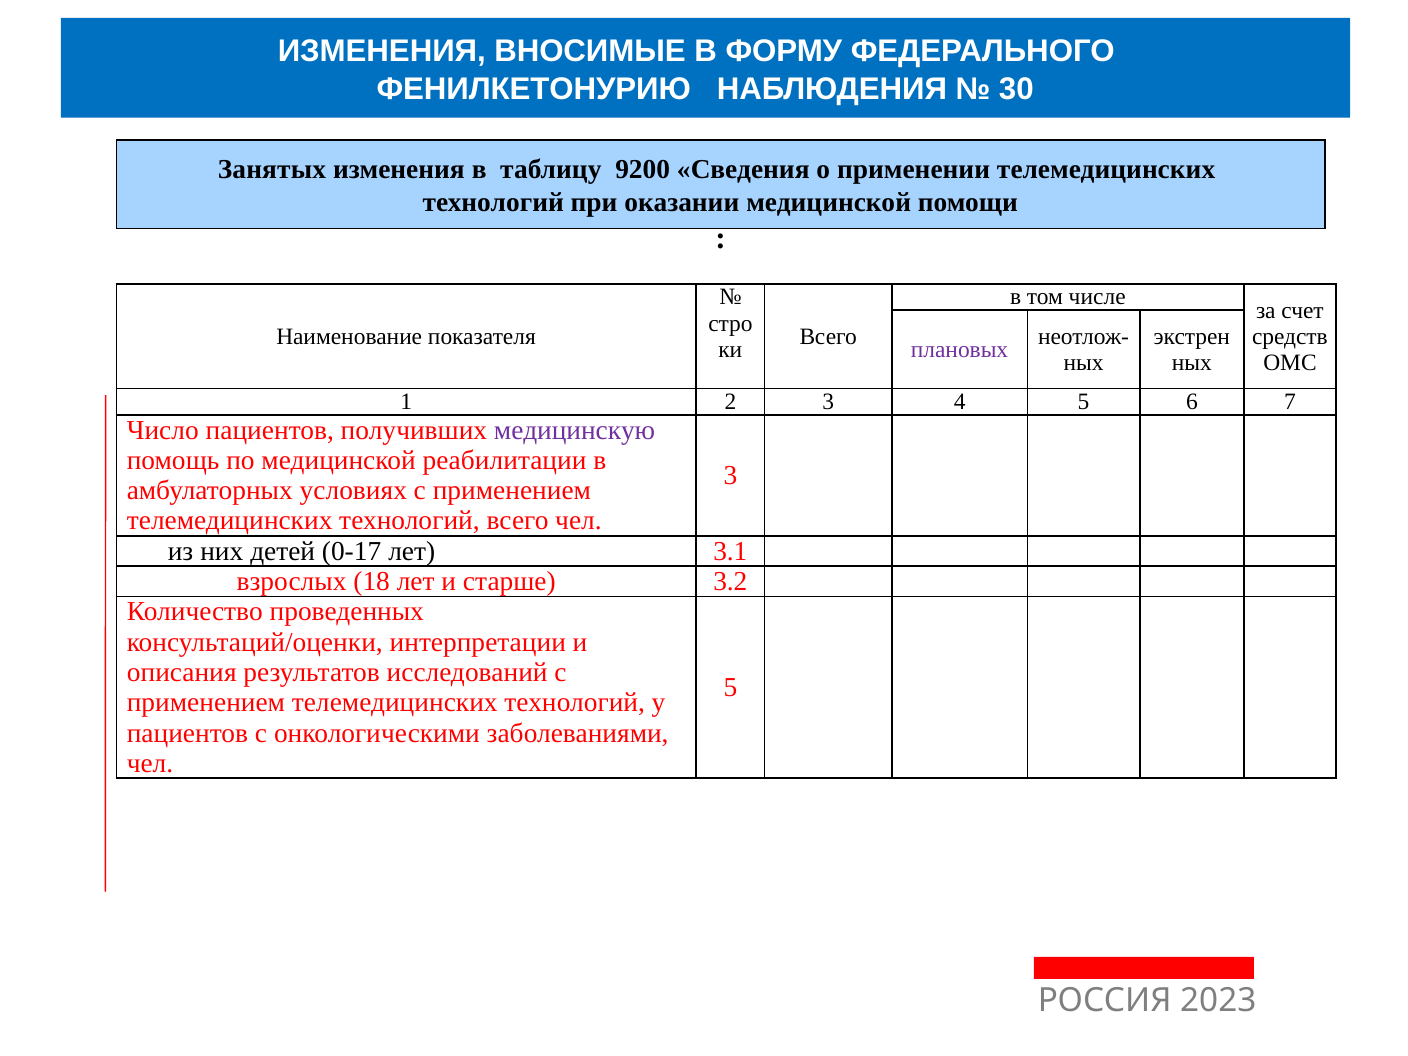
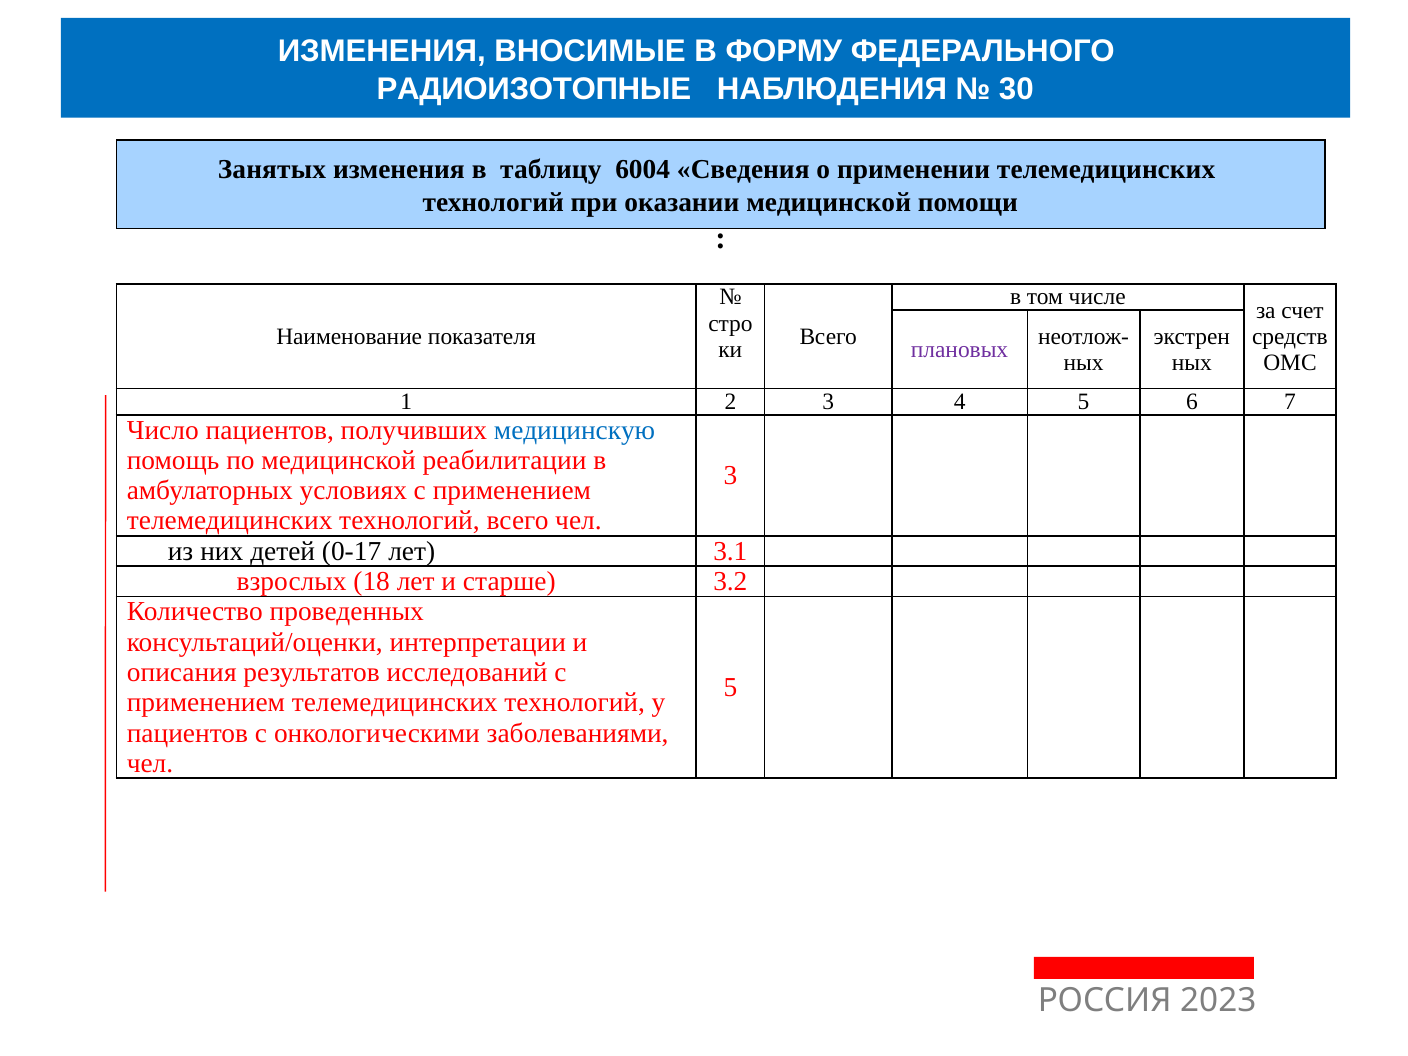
ФЕНИЛКЕТОНУРИЮ: ФЕНИЛКЕТОНУРИЮ -> РАДИОИЗОТОПНЫЕ (534, 89)
9200: 9200 -> 6004 (643, 170)
медицинскую colour: purple -> blue (575, 430)
